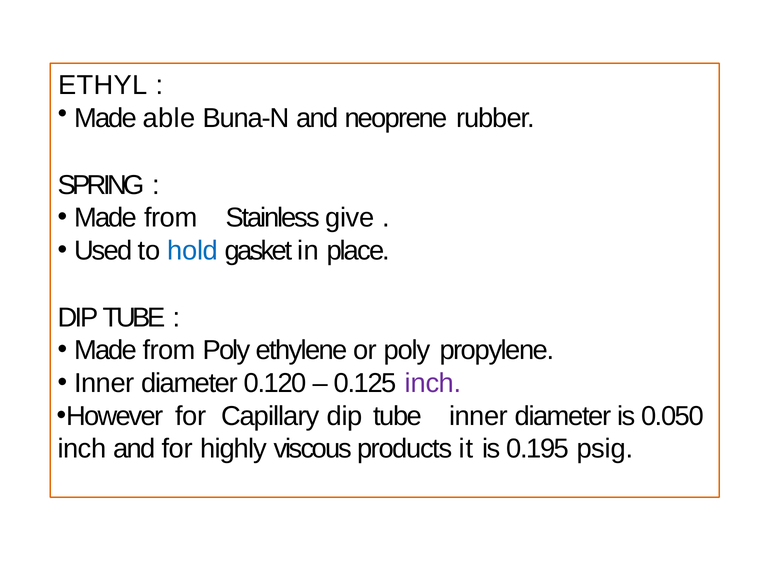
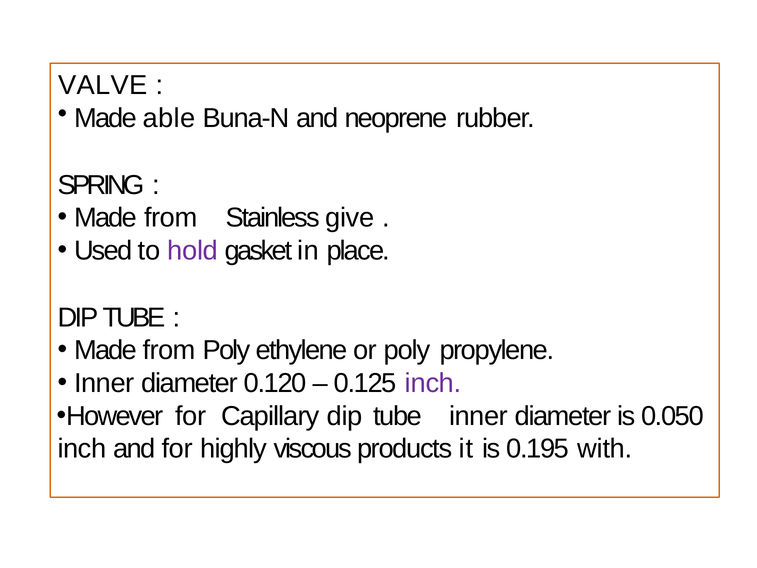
ETHYL: ETHYL -> VALVE (103, 85)
hold colour: blue -> purple (193, 251)
psig: psig -> with (605, 449)
